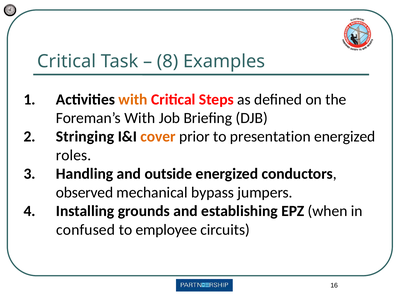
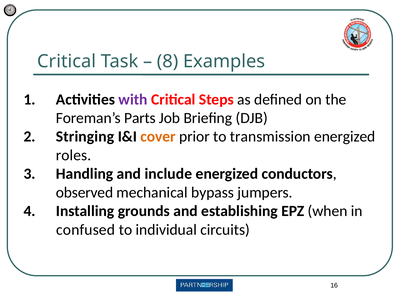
with colour: orange -> purple (133, 99)
Foreman’s With: With -> Parts (140, 118)
presentation: presentation -> transmission (270, 137)
outside: outside -> include (168, 174)
employee: employee -> individual (166, 230)
